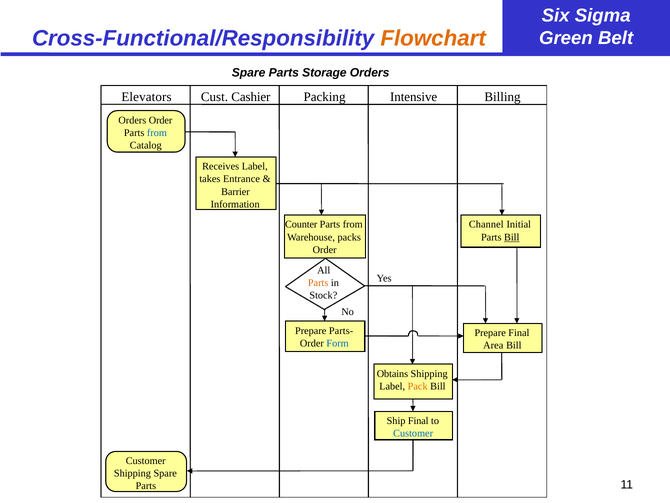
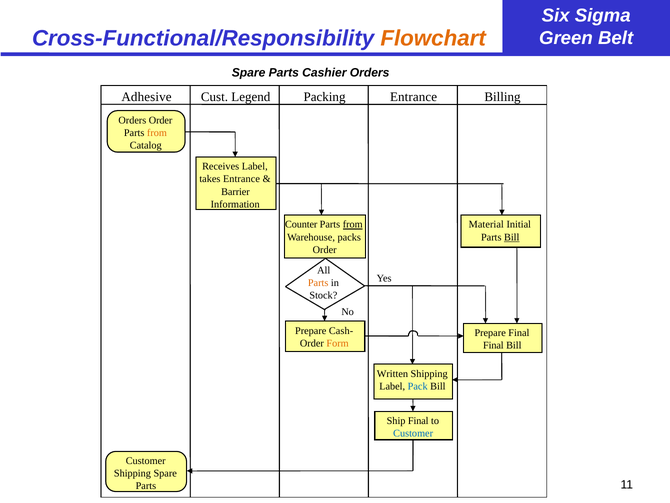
Storage: Storage -> Cashier (324, 73)
Elevators: Elevators -> Adhesive (147, 97)
Cashier: Cashier -> Legend (251, 97)
Packing Intensive: Intensive -> Entrance (414, 97)
from colour: blue -> orange (157, 133)
from underline: none -> present (353, 224)
Channel: Channel -> Material (486, 224)
Parts-: Parts- -> Cash- (341, 330)
Form colour: blue -> orange (338, 343)
Area: Area -> Final (493, 345)
Obtains: Obtains -> Written (392, 373)
Pack colour: orange -> blue (418, 386)
